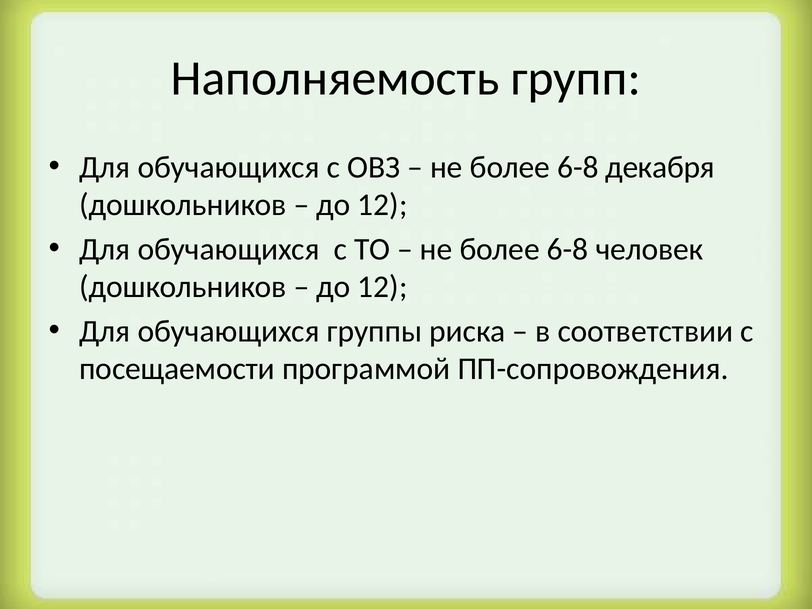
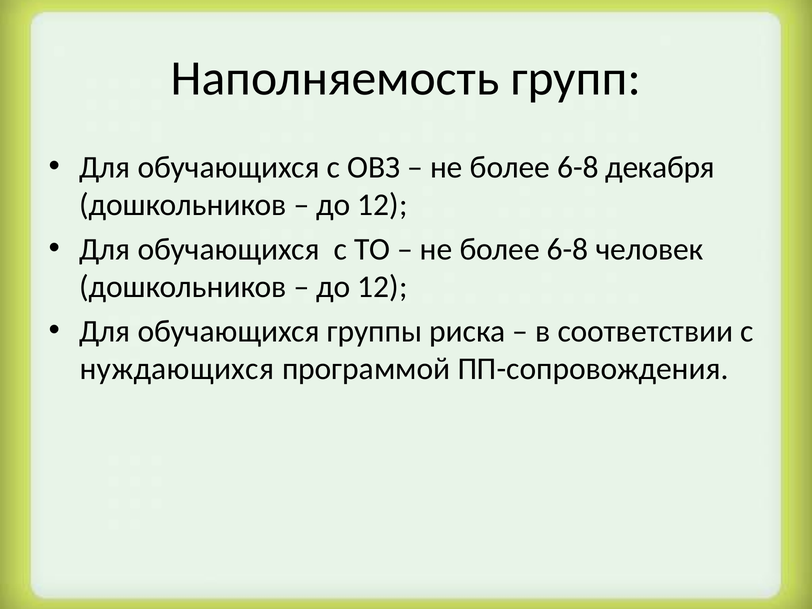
посещаемости: посещаемости -> нуждающихся (177, 369)
